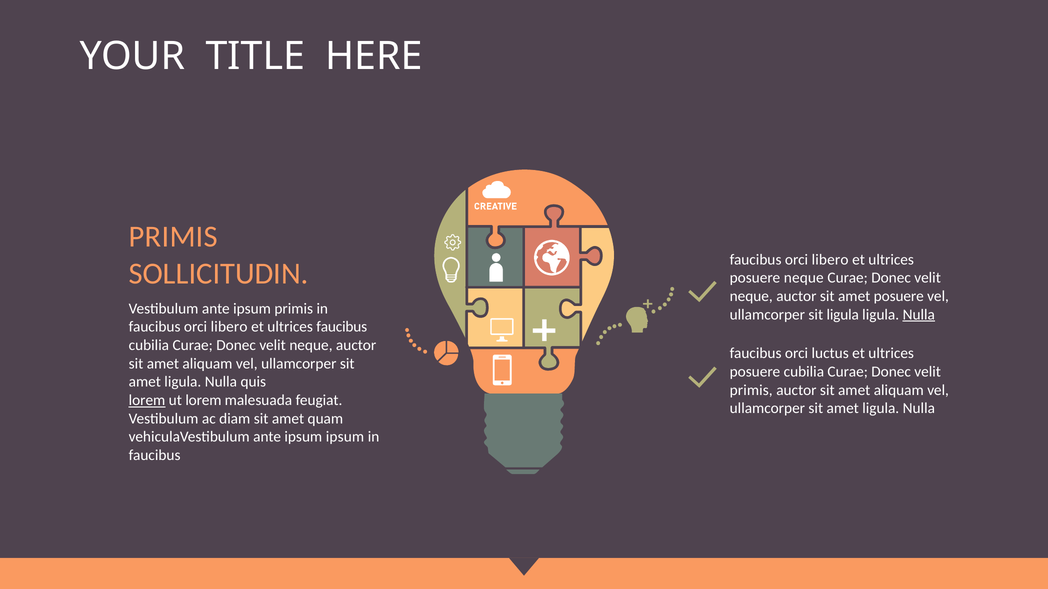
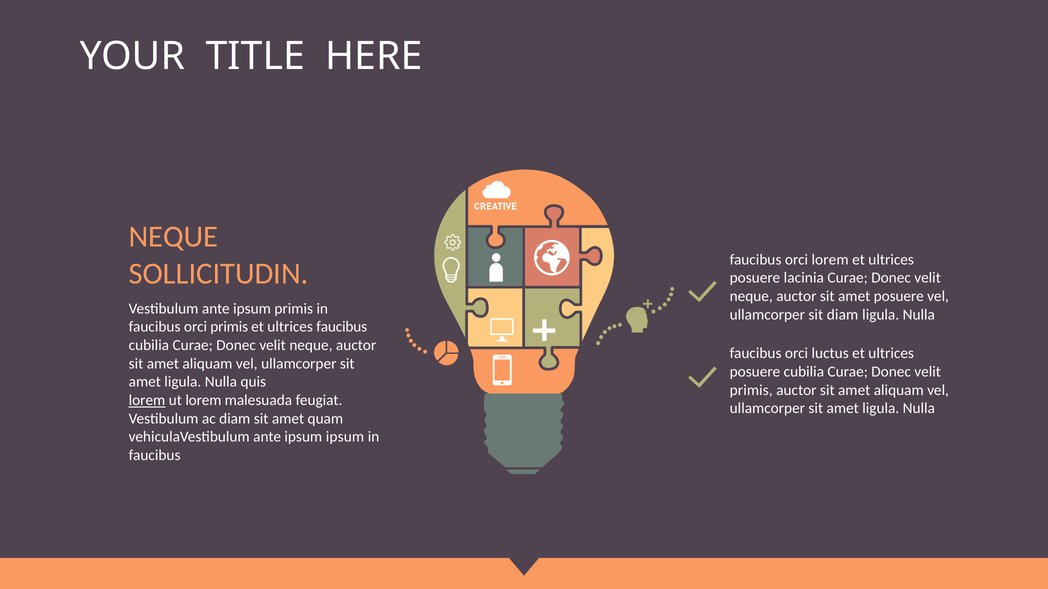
PRIMIS: PRIMIS -> NEQUE (174, 237)
libero: libero -> lorem (830, 260)
posuere neque: neque -> lacinia (804, 278)
sit ligula: ligula -> diam (843, 315)
Nulla underline: present -> none (919, 315)
libero: libero -> primis (229, 327)
